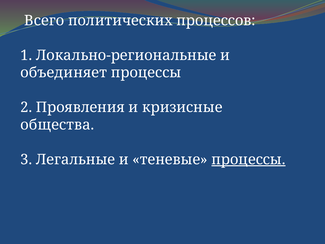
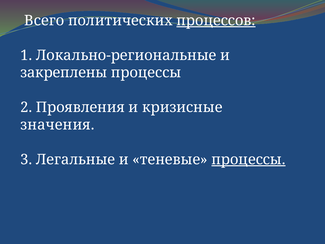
процессов underline: none -> present (216, 21)
объединяет: объединяет -> закреплены (64, 73)
общества: общества -> значения (57, 125)
